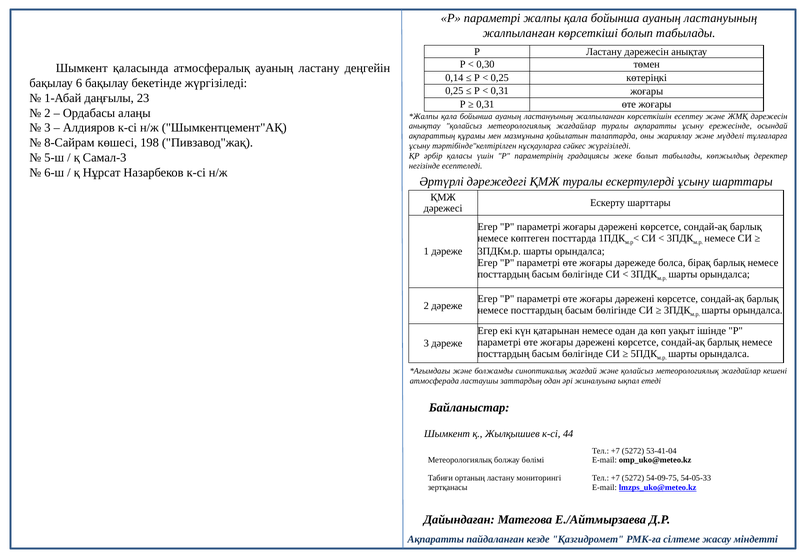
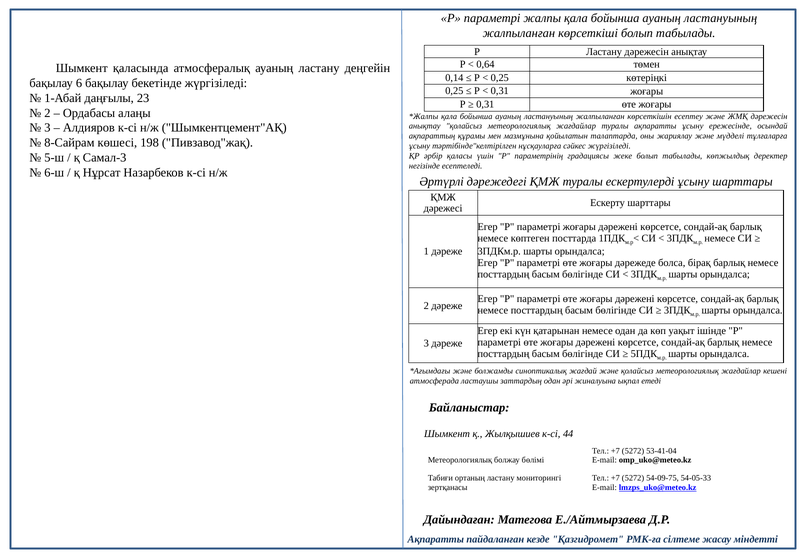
0,30: 0,30 -> 0,64 (485, 64)
